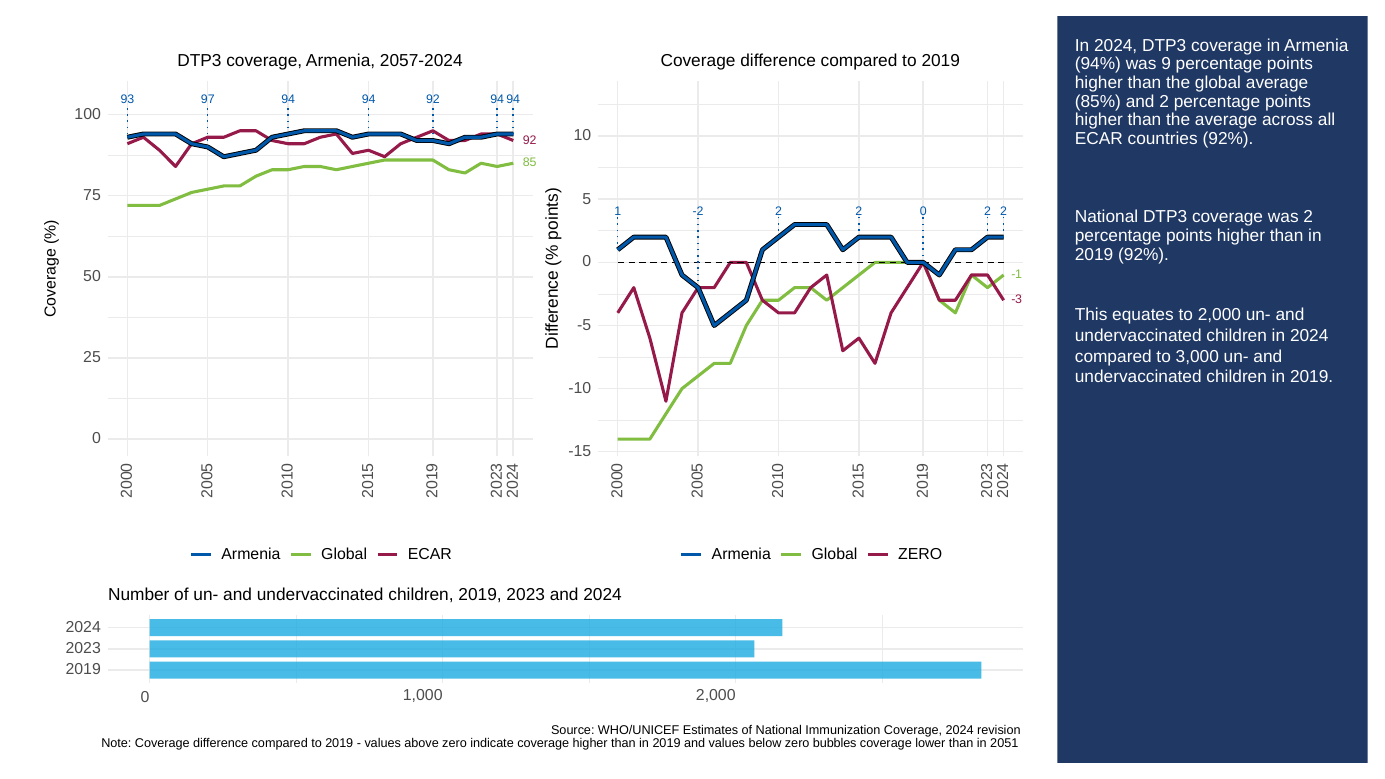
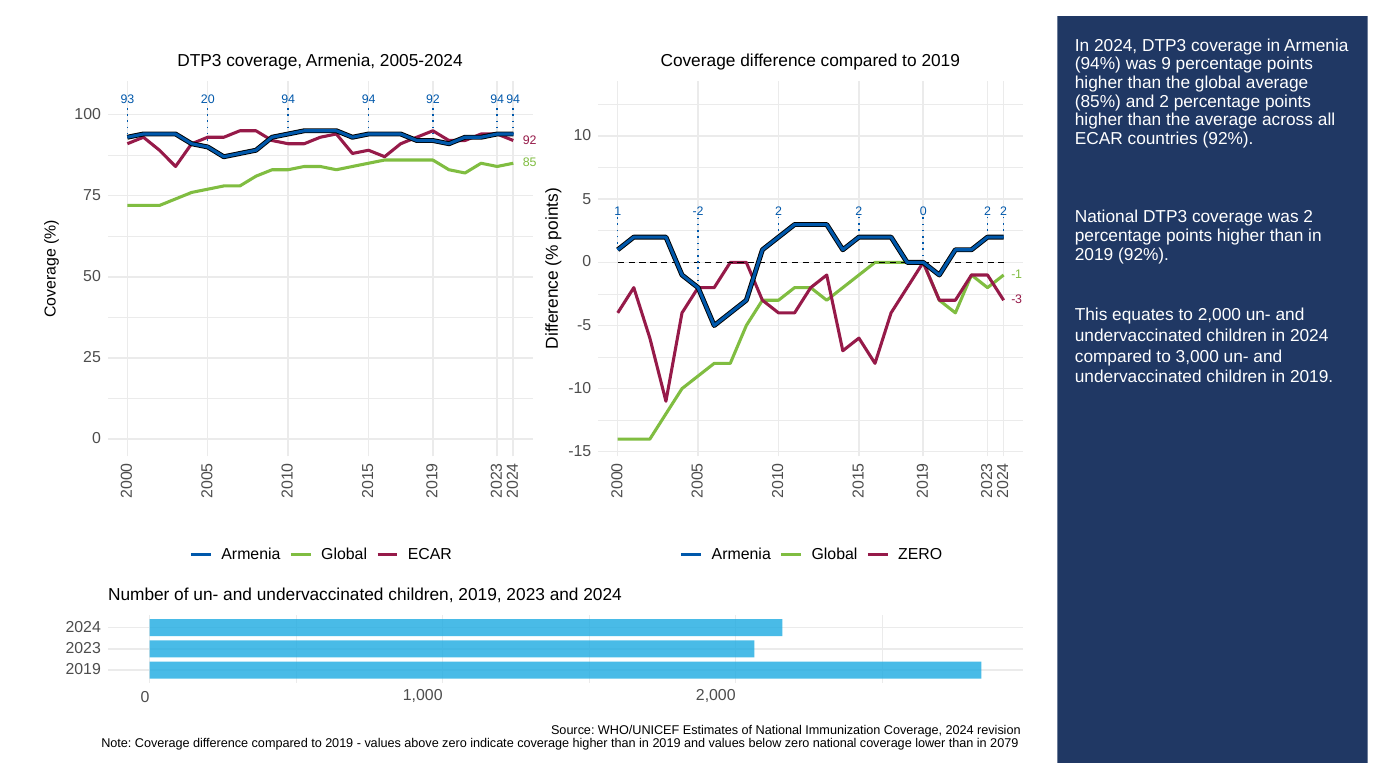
2057-2024: 2057-2024 -> 2005-2024 (421, 61)
97: 97 -> 20 (208, 99)
zero bubbles: bubbles -> national (835, 744)
2051: 2051 -> 2079 (1004, 744)
